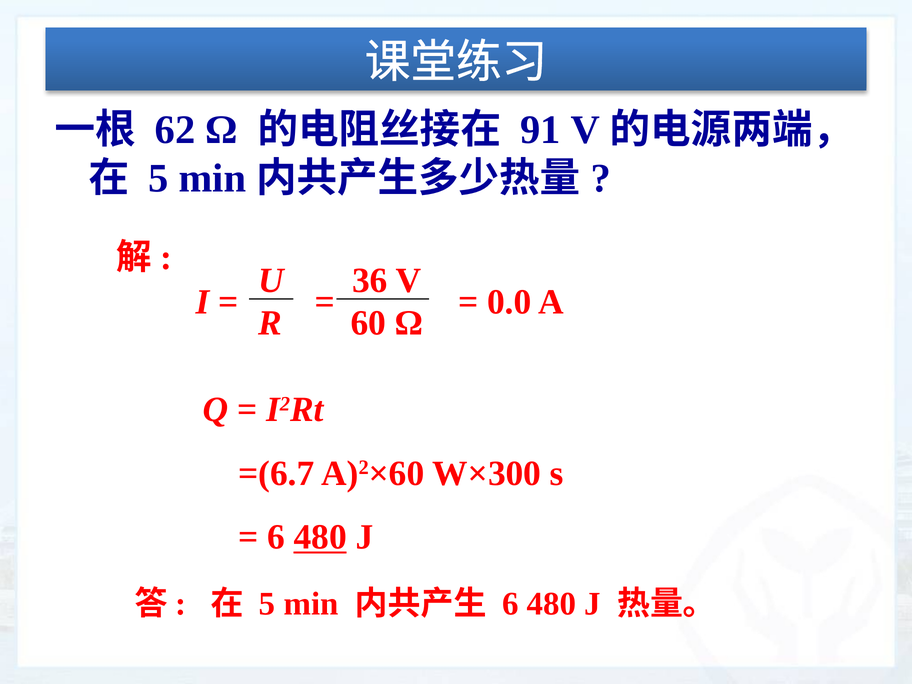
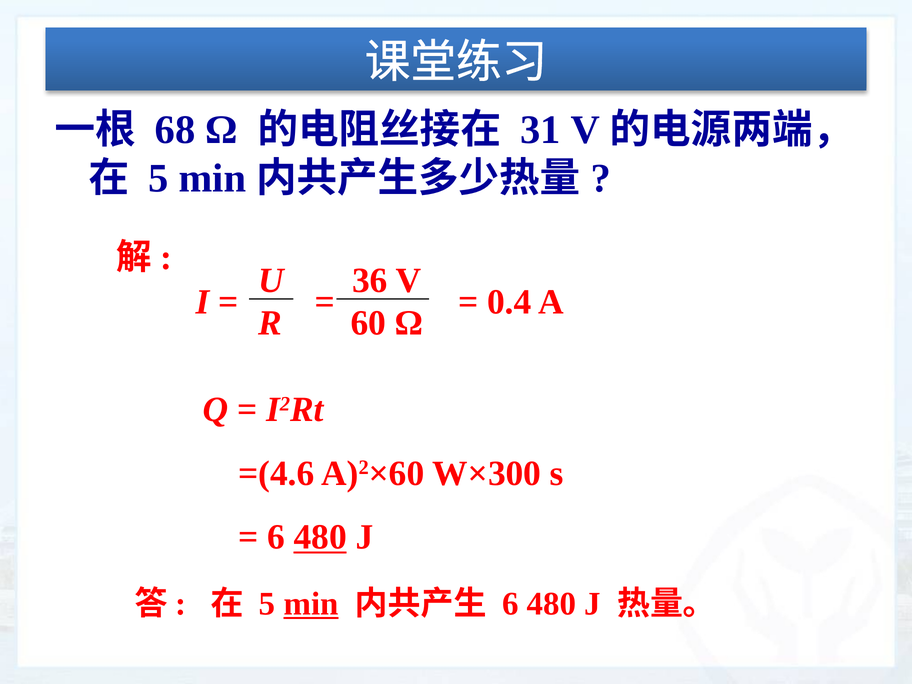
62: 62 -> 68 (175, 130)
91: 91 -> 31 (540, 130)
0.0: 0.0 -> 0.4 (509, 302)
=(6.7: =(6.7 -> =(4.6 (276, 473)
min underline: none -> present (311, 604)
